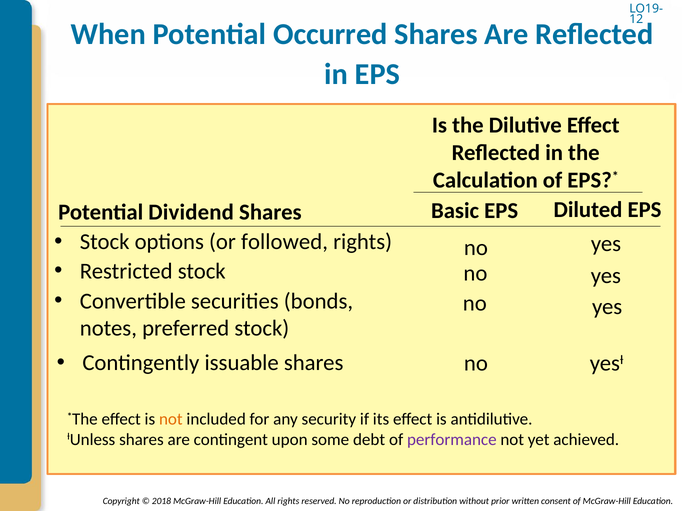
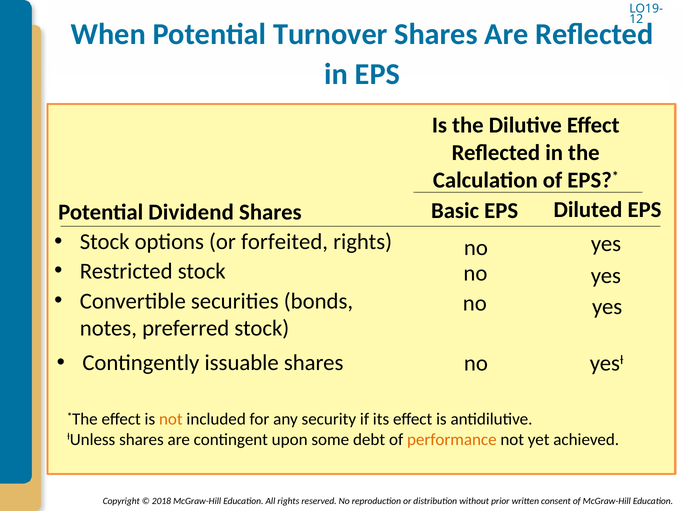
Occurred: Occurred -> Turnover (330, 34)
followed: followed -> forfeited (285, 242)
performance colour: purple -> orange (452, 440)
